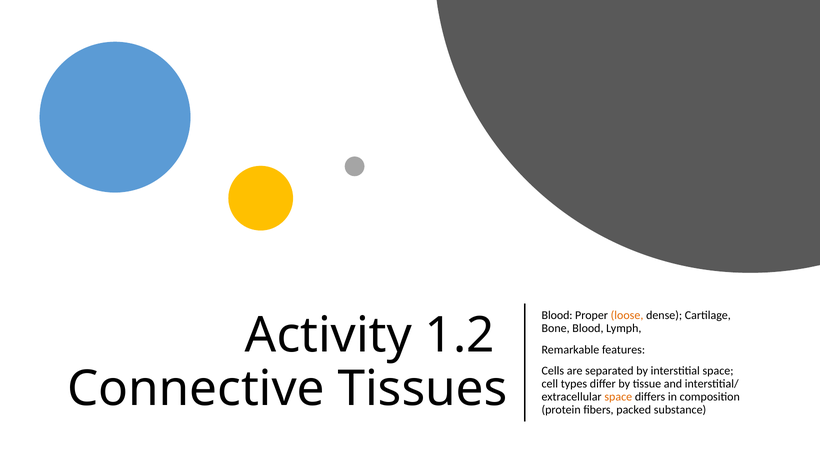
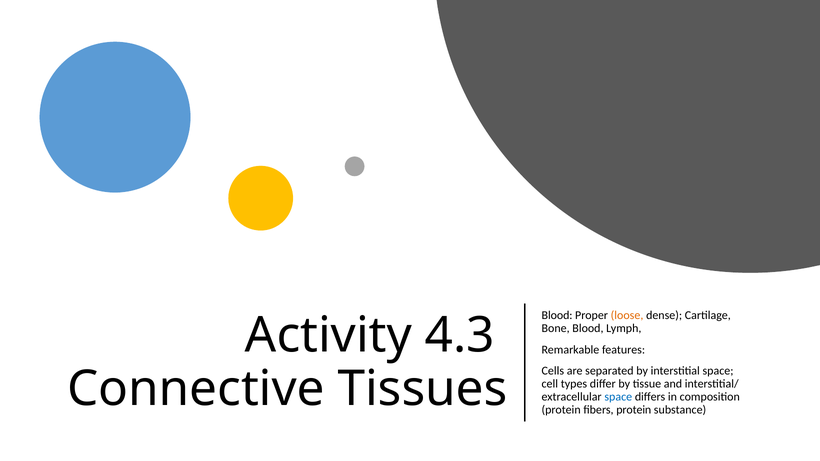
1.2: 1.2 -> 4.3 (460, 336)
space colour: orange -> blue (618, 397)
fibers packed: packed -> protein (634, 410)
